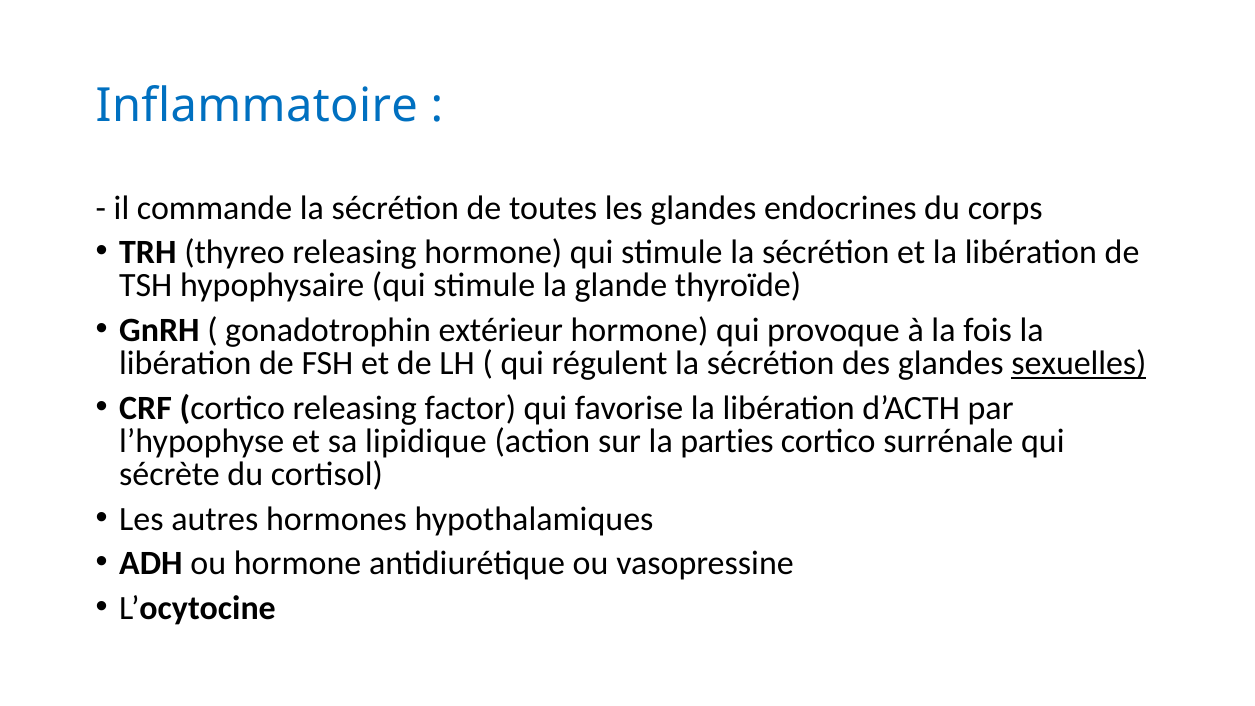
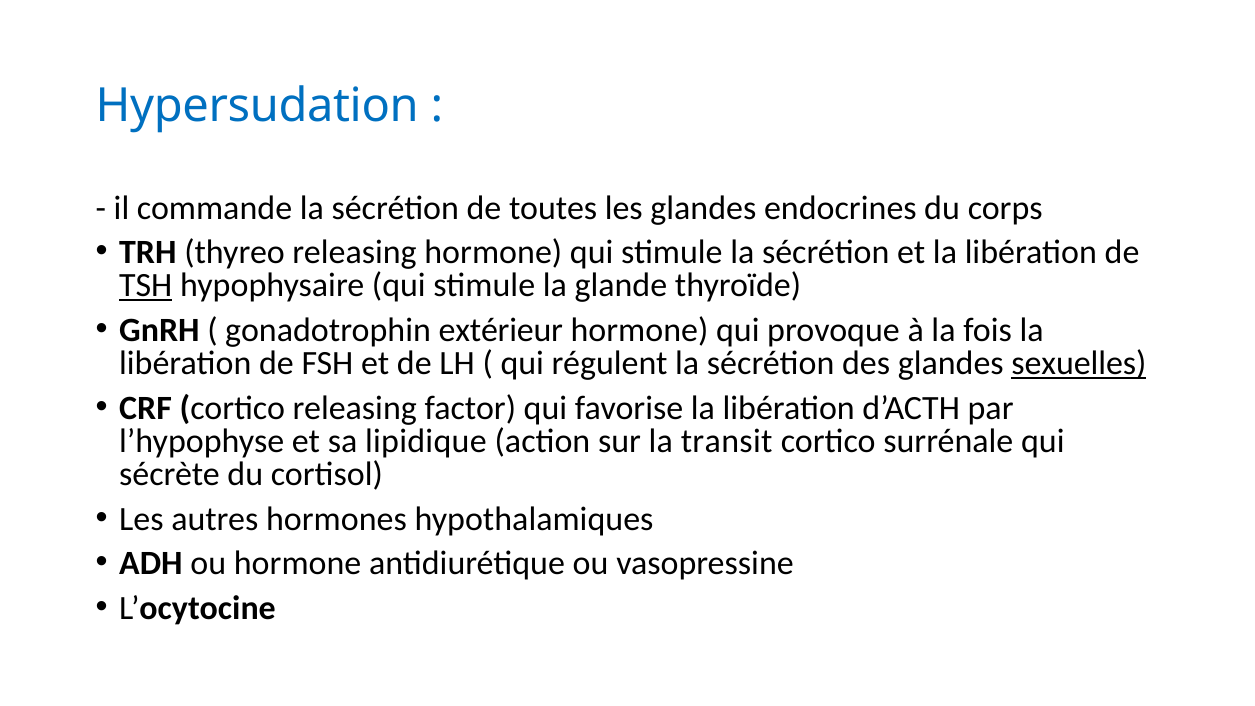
Inflammatoire: Inflammatoire -> Hypersudation (257, 105)
TSH underline: none -> present (146, 286)
parties: parties -> transit (727, 441)
